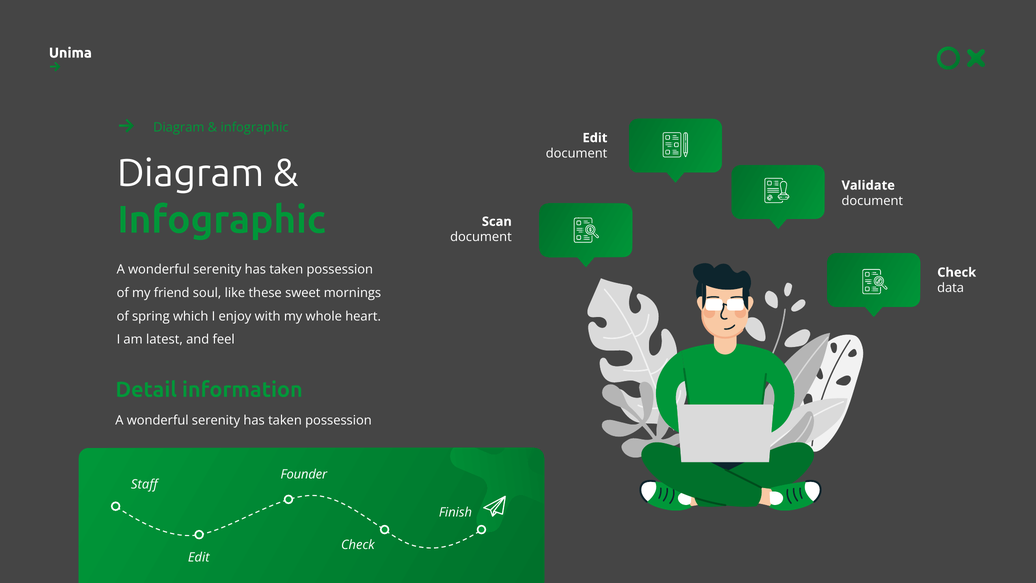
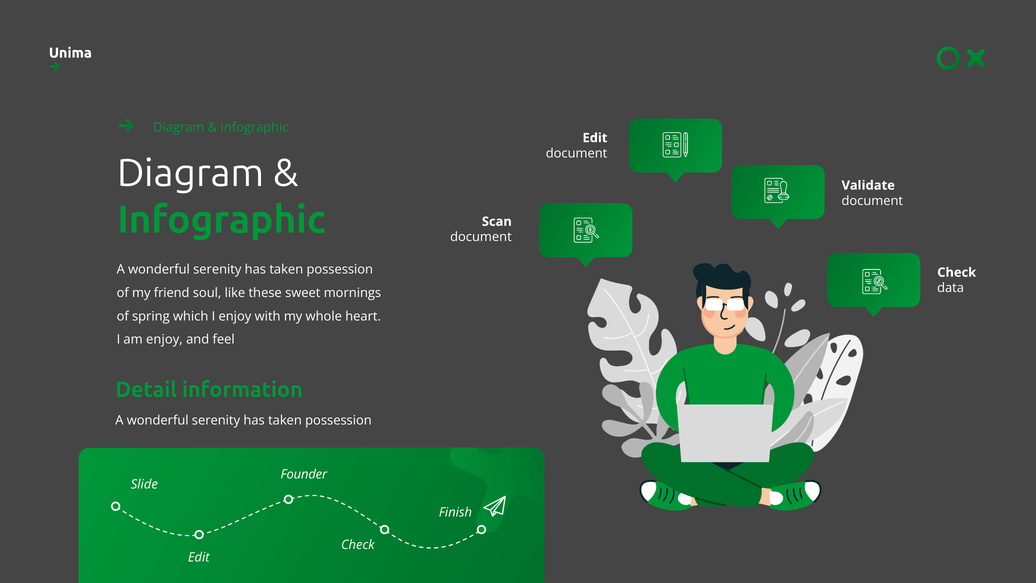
am latest: latest -> enjoy (164, 340)
Staff: Staff -> Slide (144, 484)
